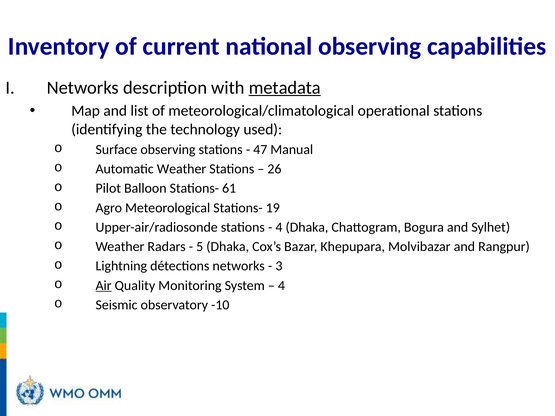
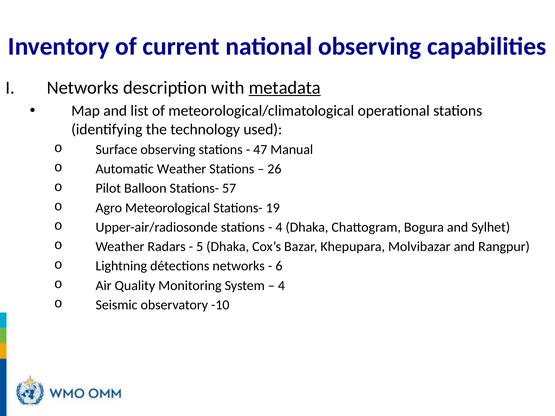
61: 61 -> 57 (229, 188)
3: 3 -> 6 (279, 266)
Air underline: present -> none (104, 286)
